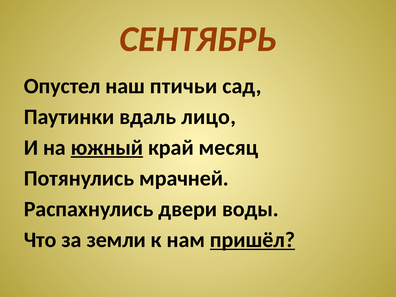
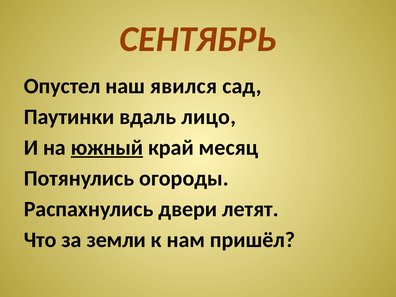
птичьи: птичьи -> явился (184, 86)
мрачней: мрачней -> огороды (184, 178)
воды: воды -> летят (250, 209)
пришёл underline: present -> none (252, 240)
